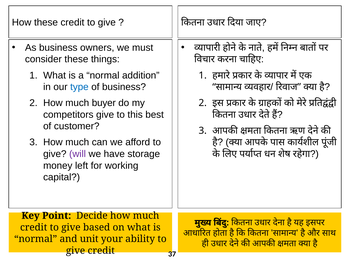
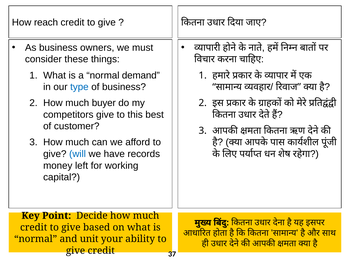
How these: these -> reach (46, 23)
addition: addition -> demand (141, 75)
will colour: purple -> blue (78, 154)
storage: storage -> records (144, 154)
